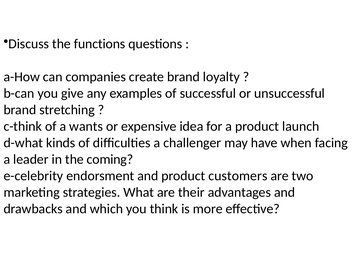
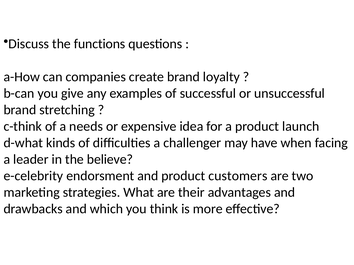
wants: wants -> needs (86, 127)
coming: coming -> believe (110, 160)
